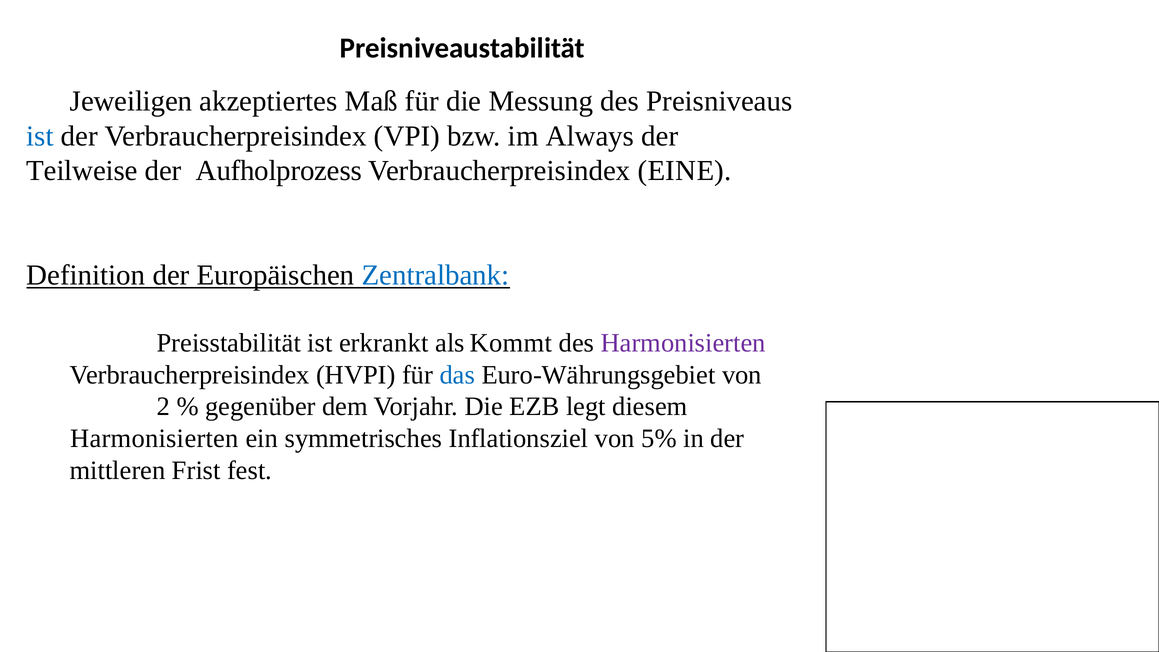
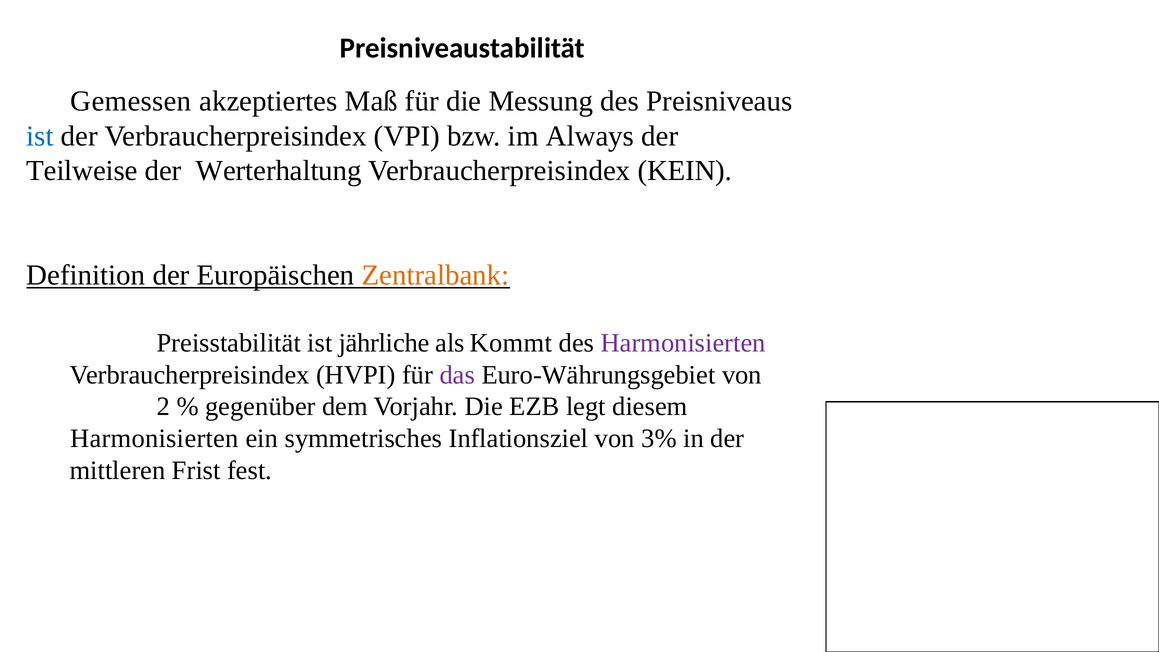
Jeweiligen: Jeweiligen -> Gemessen (131, 101)
Aufholprozess: Aufholprozess -> Werterhaltung (279, 171)
EINE: EINE -> KEIN (685, 171)
Zentralbank colour: blue -> orange (436, 275)
erkrankt: erkrankt -> jährliche (384, 343)
das colour: blue -> purple (457, 375)
5%: 5% -> 3% (659, 439)
